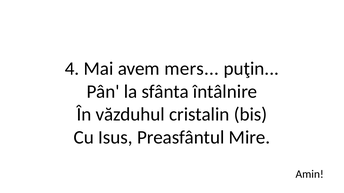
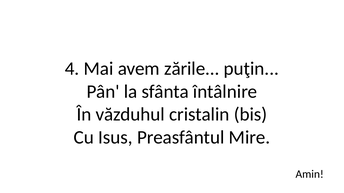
mers: mers -> zările (192, 69)
